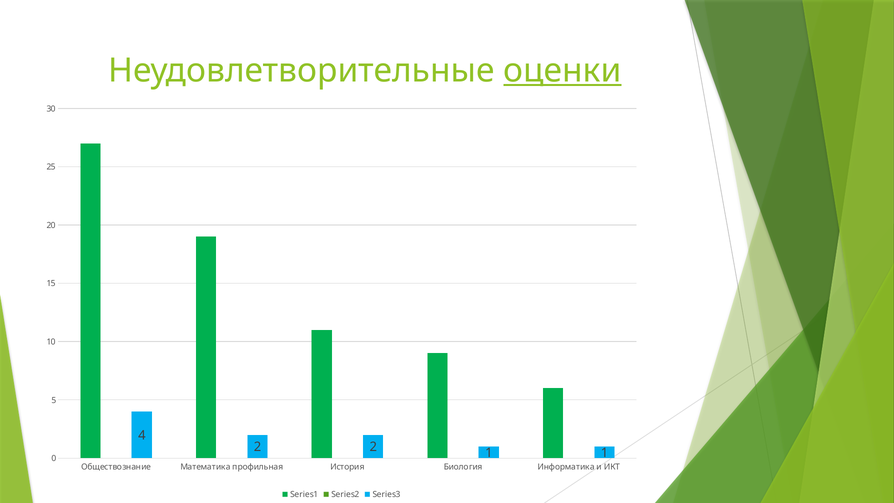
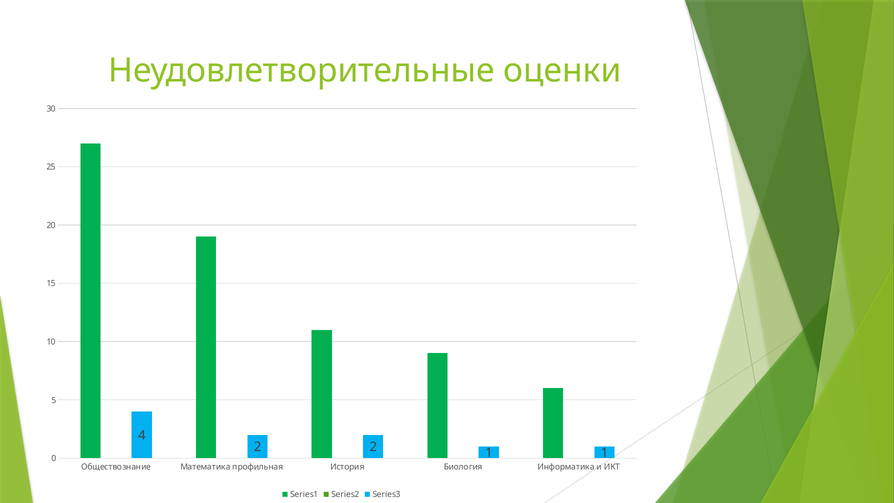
оценки underline: present -> none (562, 71)
